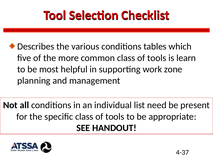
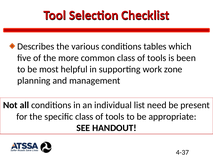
learn: learn -> been (186, 58)
